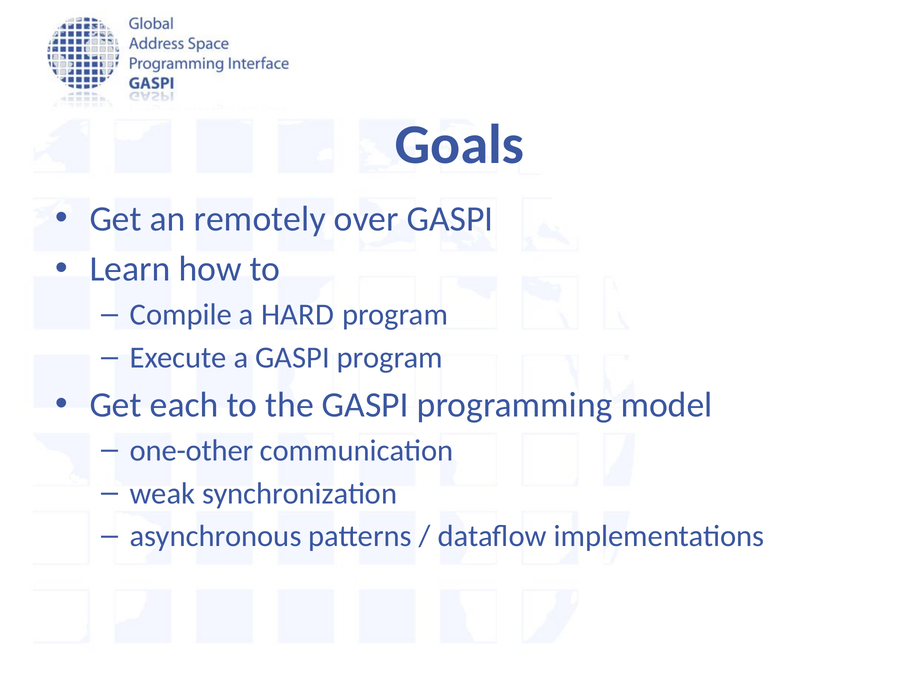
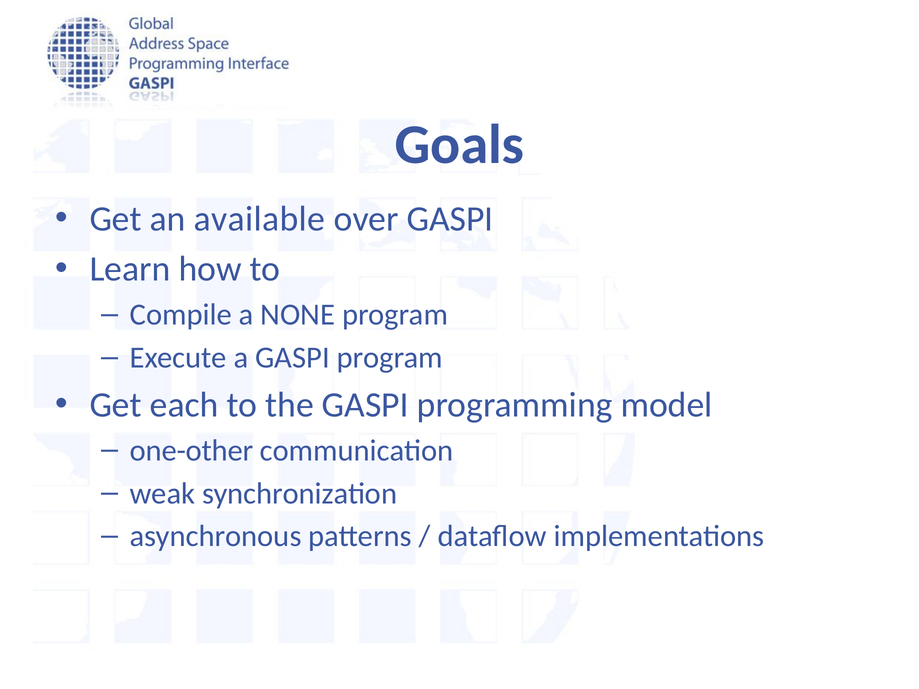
remotely: remotely -> available (259, 219)
HARD: HARD -> NONE (298, 315)
